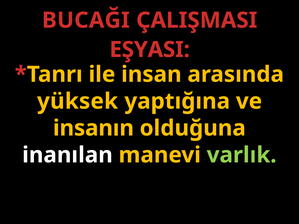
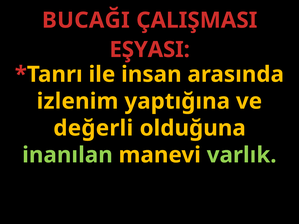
yüksek: yüksek -> izlenim (78, 101)
insanın: insanın -> değerli (93, 128)
inanılan colour: white -> light green (67, 155)
